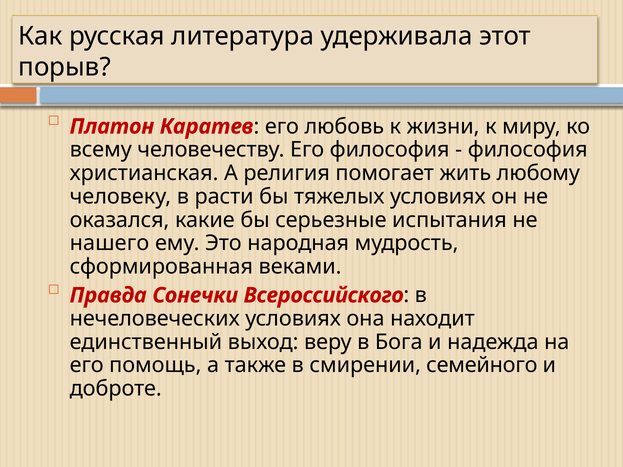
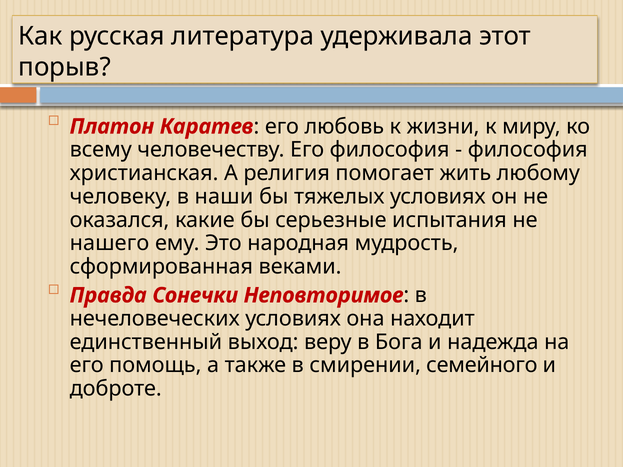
расти: расти -> наши (224, 197)
Всероссийского: Всероссийского -> Неповторимое (324, 295)
